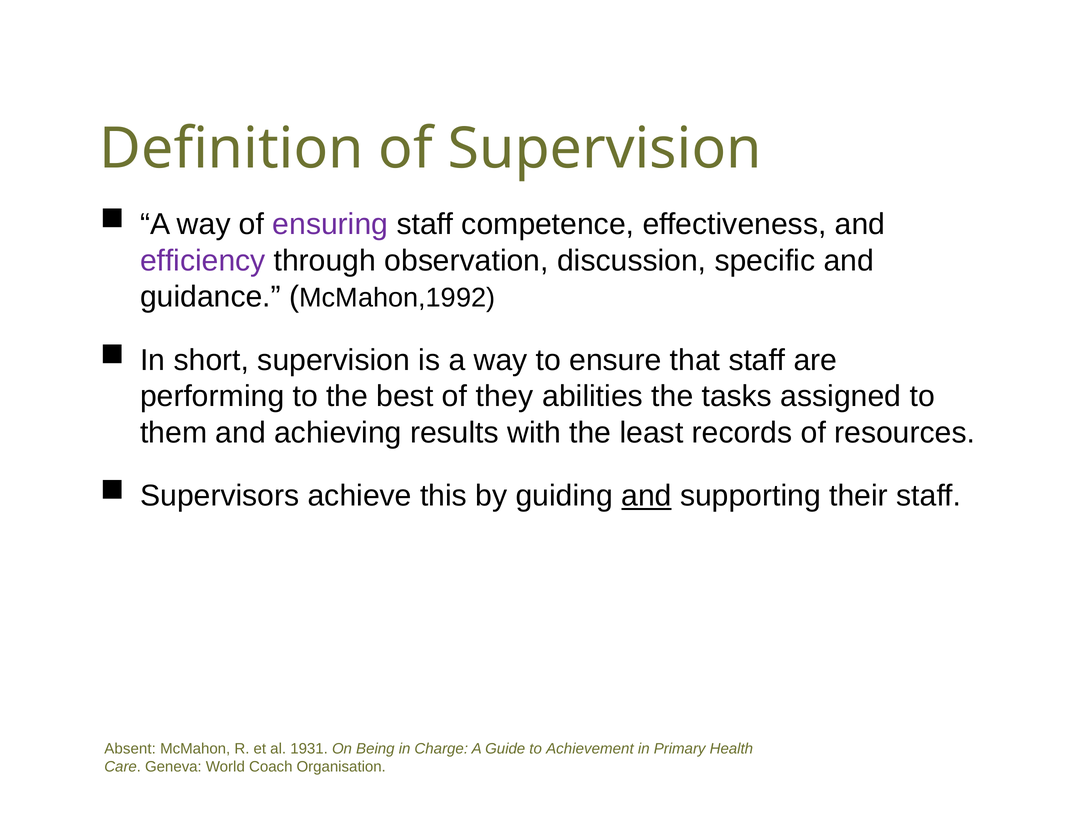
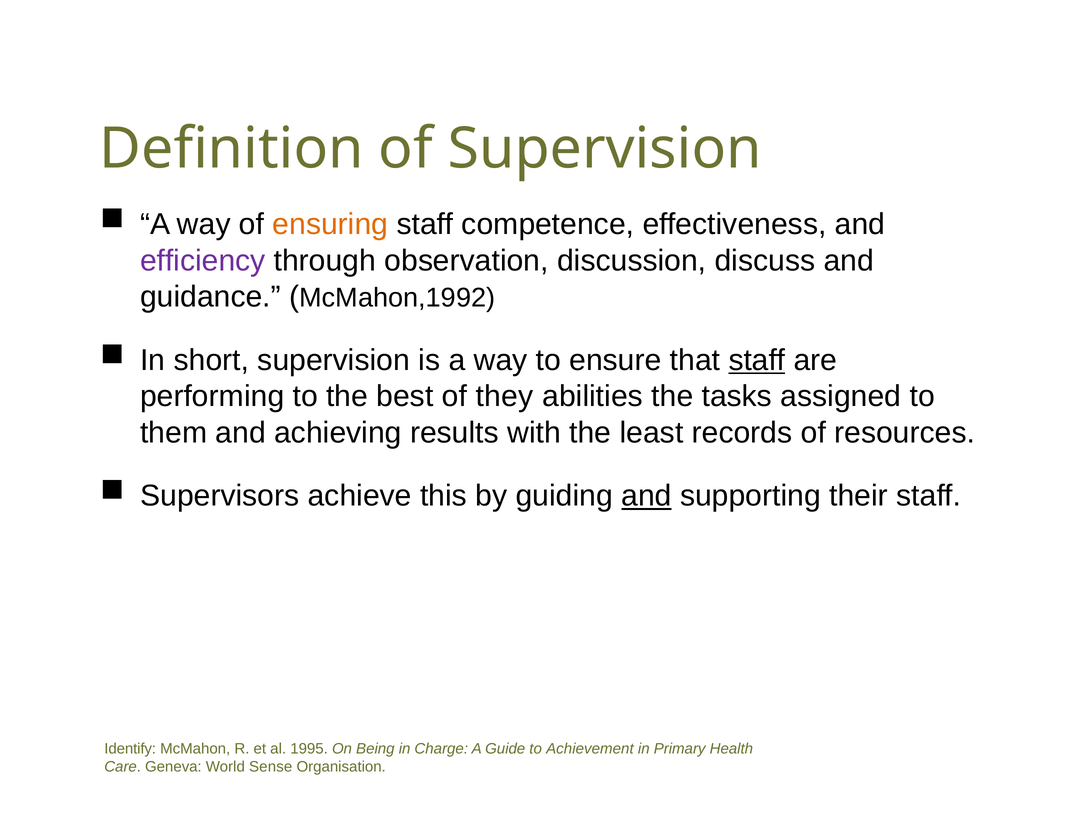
ensuring colour: purple -> orange (330, 224)
specific: specific -> discuss (765, 261)
staff underline: none -> present (757, 360)
Absent: Absent -> Identify (130, 749)
1931: 1931 -> 1995 (309, 749)
Coach: Coach -> Sense (271, 767)
